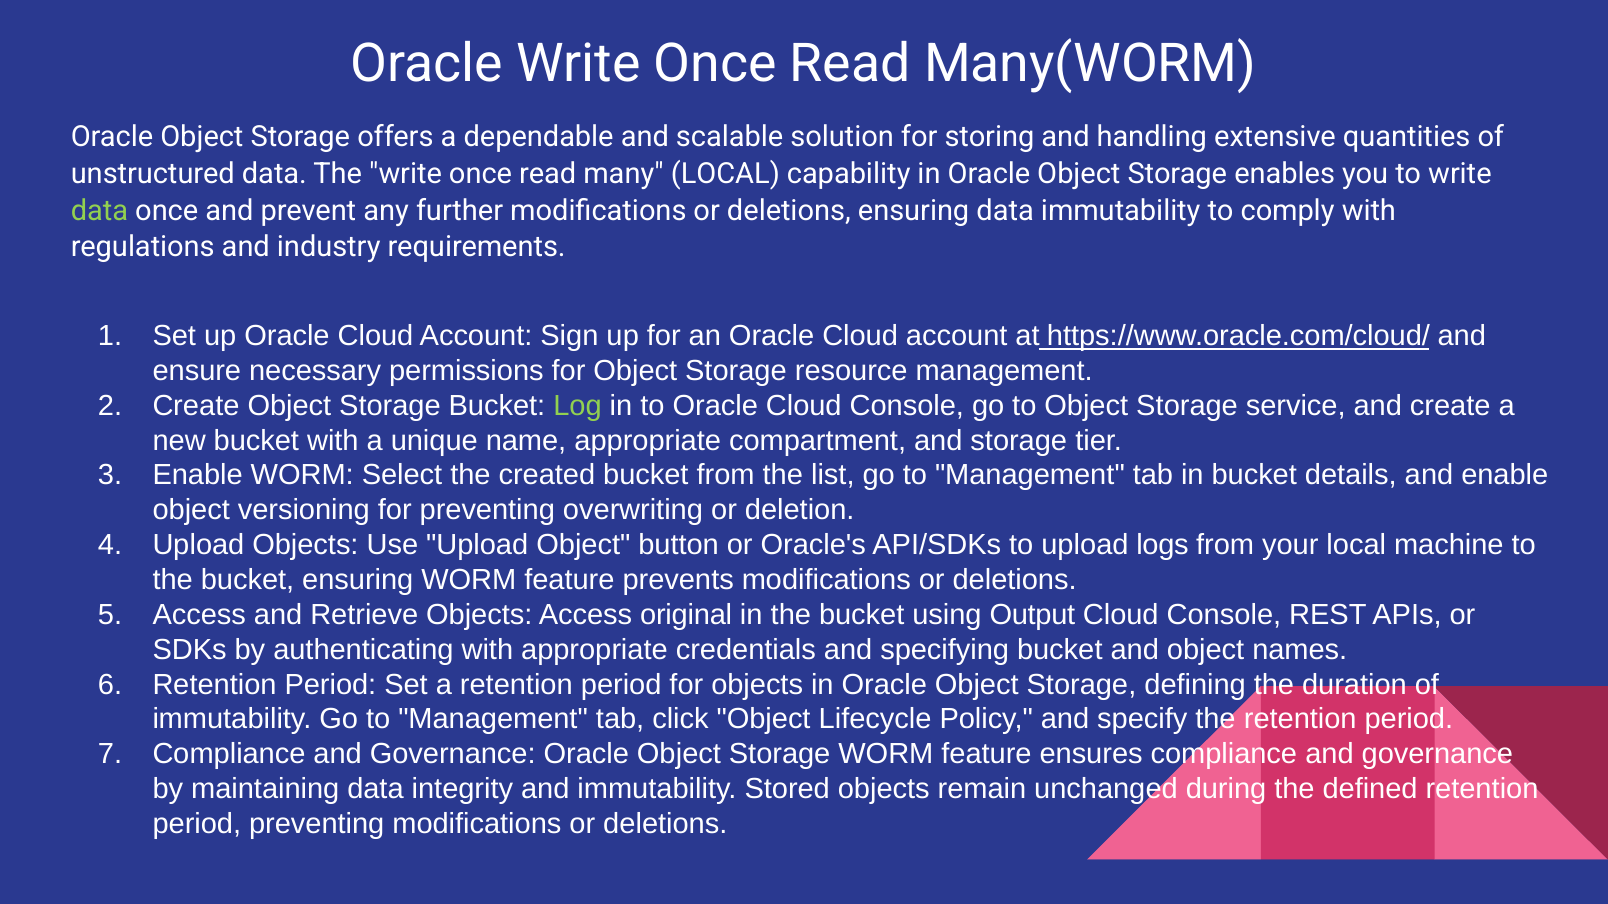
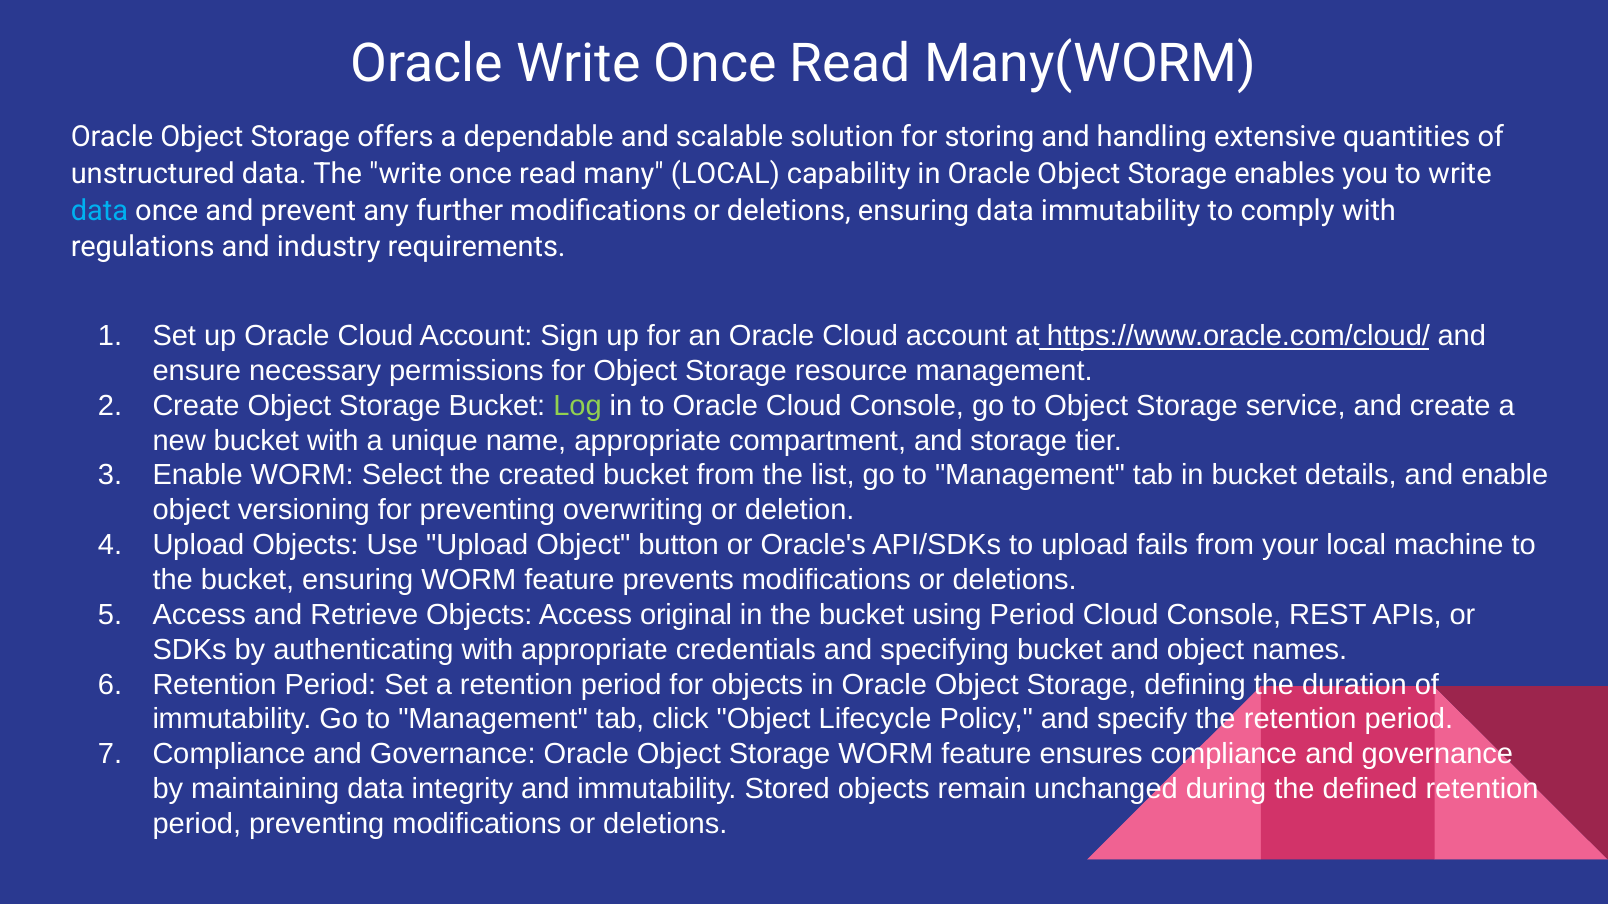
data colour: light green -> light blue (99, 211)
logs: logs -> fails (1162, 545)
using Output: Output -> Period (1032, 615)
